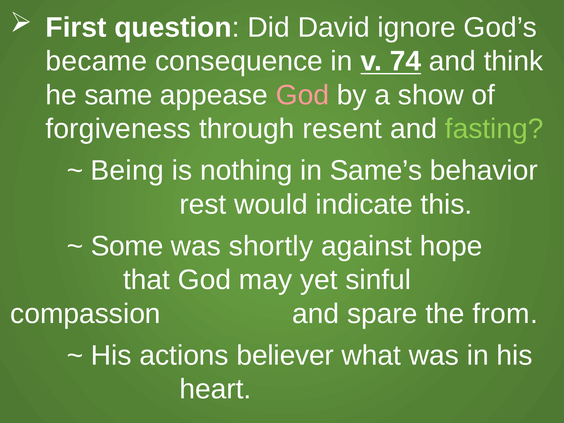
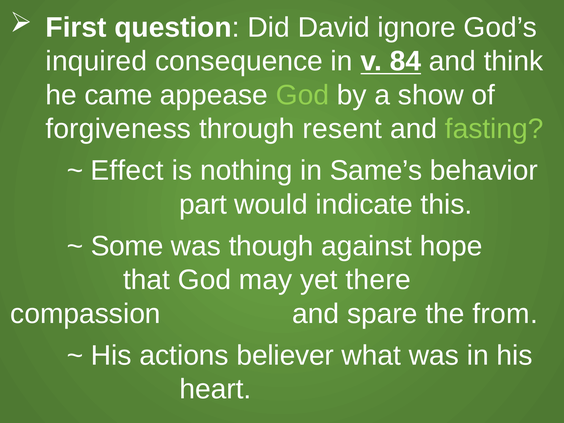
became: became -> inquired (96, 61)
74: 74 -> 84 (406, 61)
same: same -> came (119, 95)
God colour: pink -> light green (303, 95)
Being: Being -> Effect (127, 171)
rest: rest -> part (203, 204)
shortly: shortly -> though (271, 246)
sinful: sinful -> there (378, 280)
